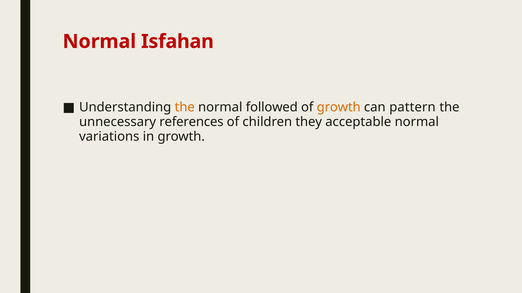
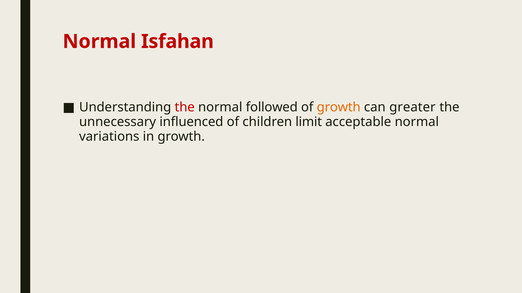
the colour: orange -> red (185, 107)
pattern: pattern -> greater (412, 107)
references: references -> influenced (191, 122)
they: they -> limit (309, 122)
